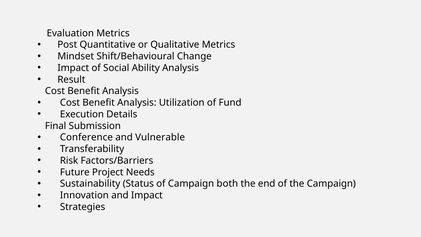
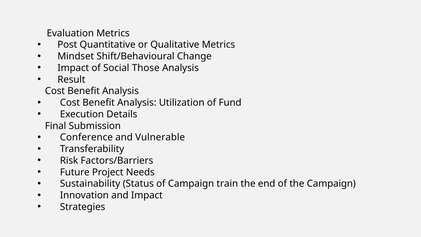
Ability: Ability -> Those (146, 68)
both: both -> train (227, 184)
